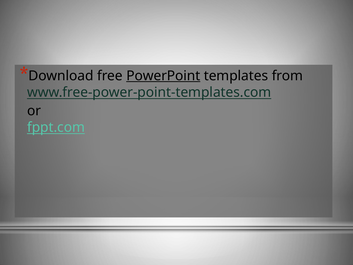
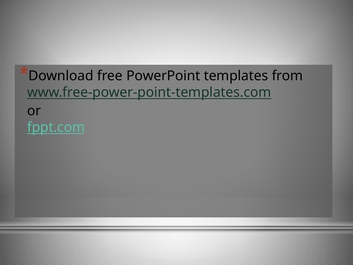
PowerPoint underline: present -> none (163, 76)
